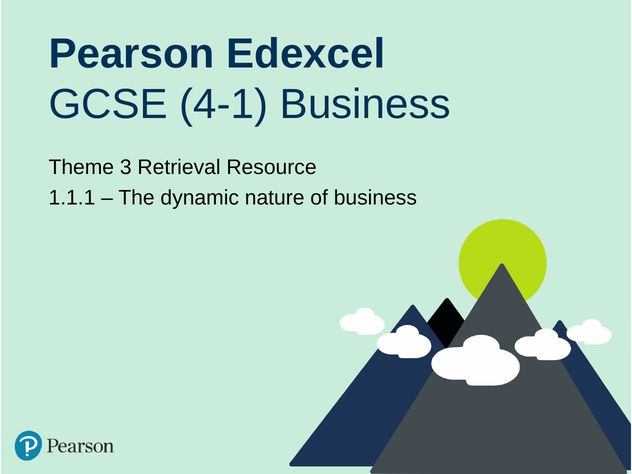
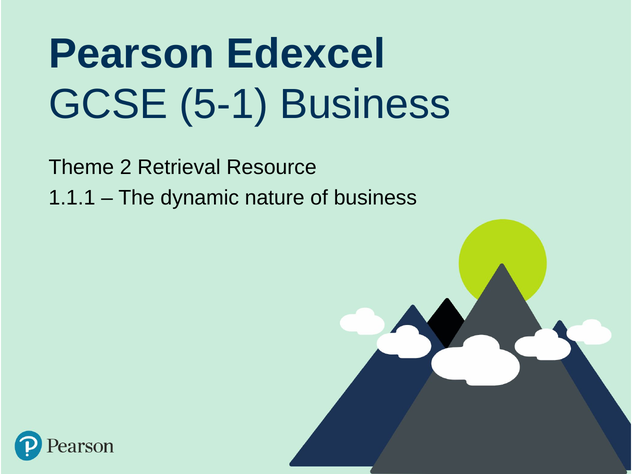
4-1: 4-1 -> 5-1 (224, 104)
3: 3 -> 2 (126, 167)
